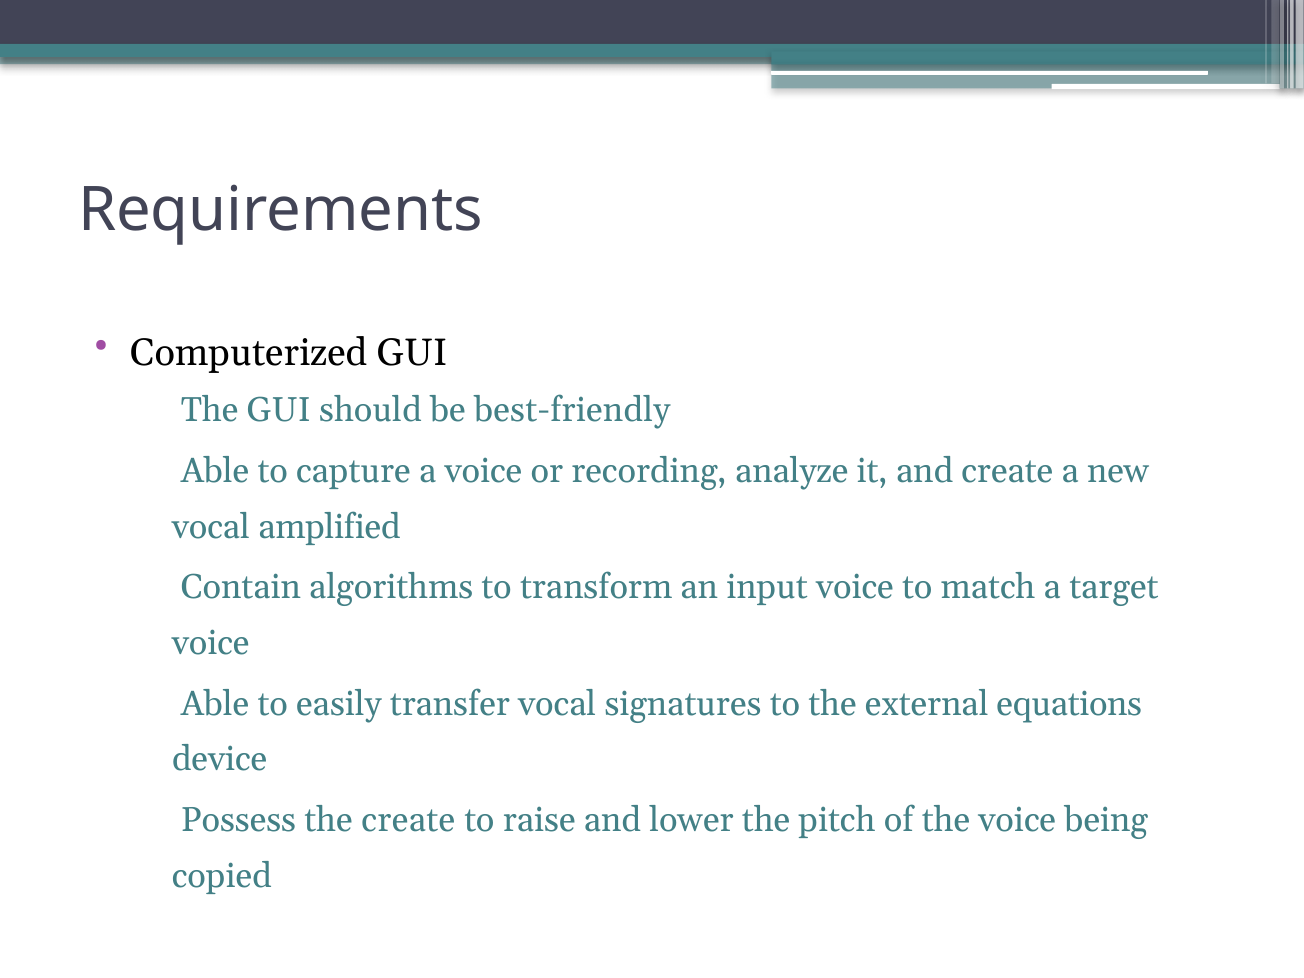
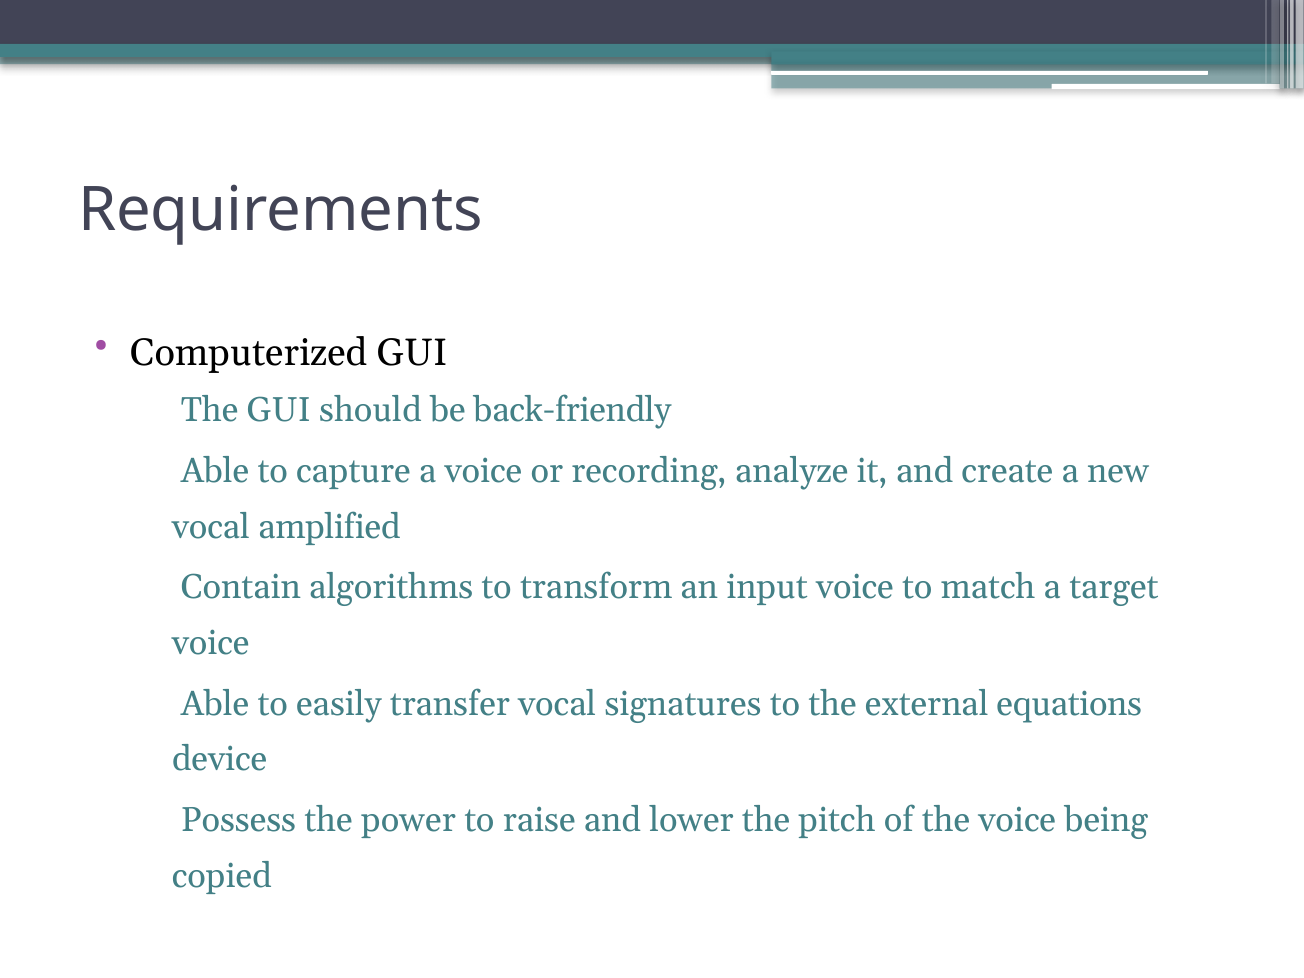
best-friendly: best-friendly -> back-friendly (572, 411)
the create: create -> power (408, 820)
